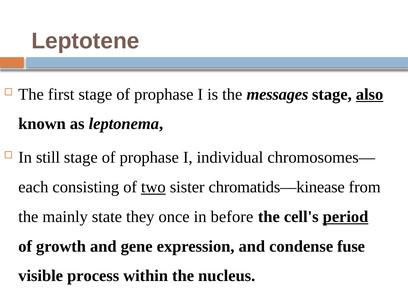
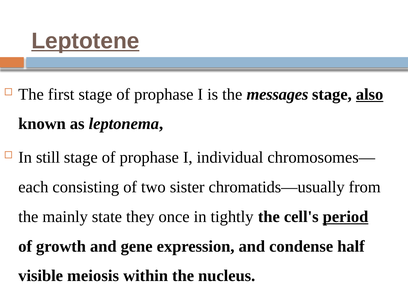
Leptotene underline: none -> present (85, 41)
two underline: present -> none (153, 187)
chromatids—kinease: chromatids—kinease -> chromatids—usually (277, 187)
before: before -> tightly (232, 217)
fuse: fuse -> half (351, 246)
process: process -> meiosis (93, 276)
